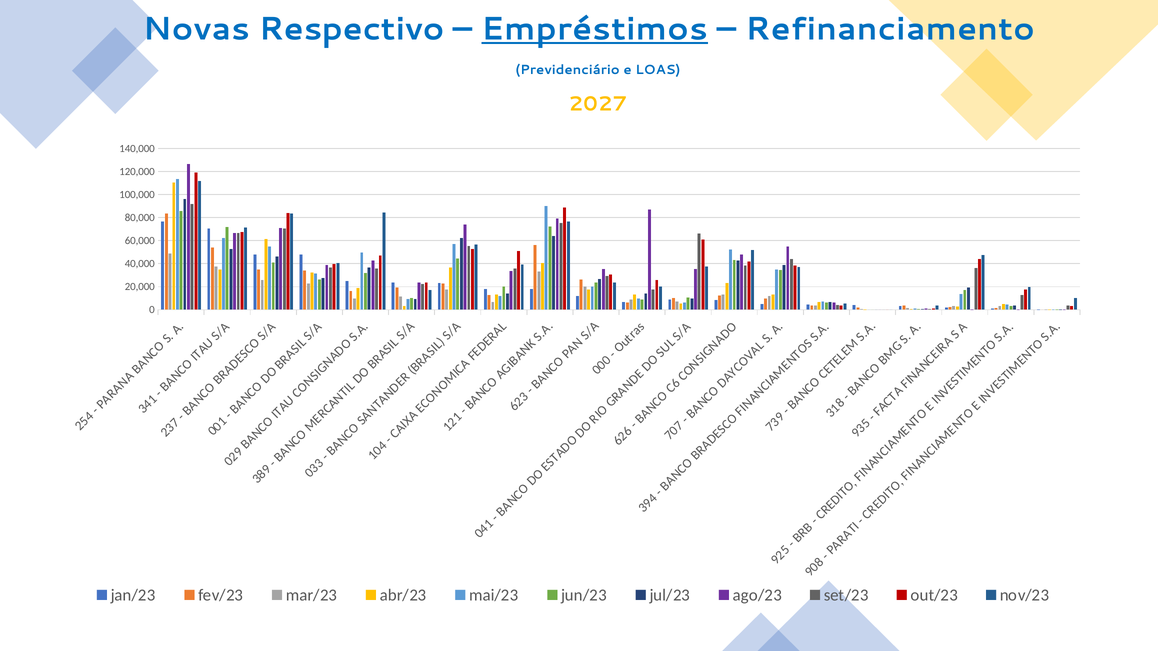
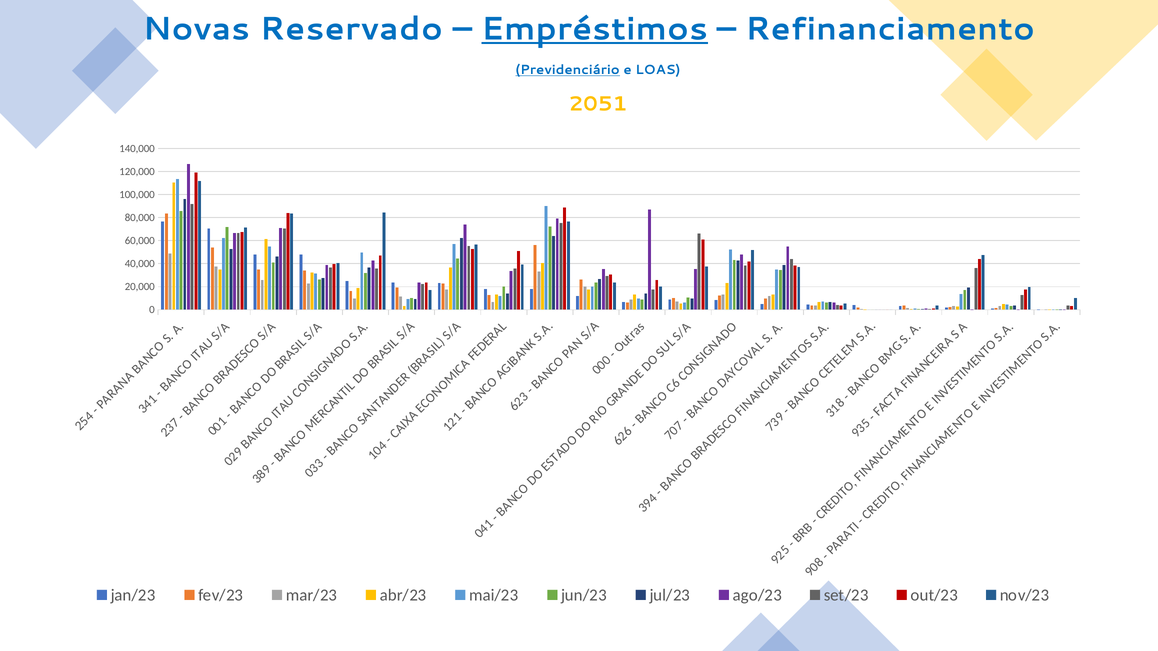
Respectivo: Respectivo -> Reservado (351, 29)
Previdenciário underline: none -> present (568, 70)
2027: 2027 -> 2051 (598, 104)
